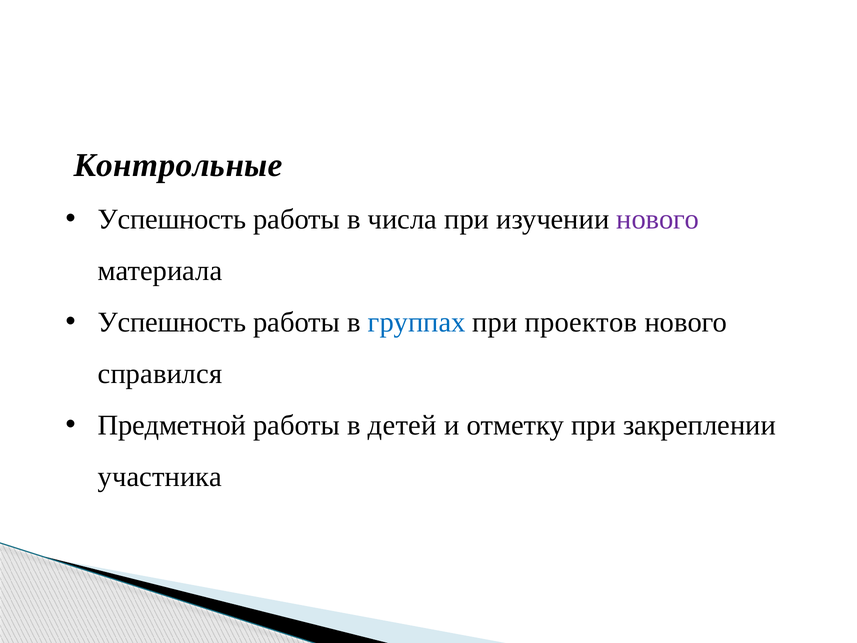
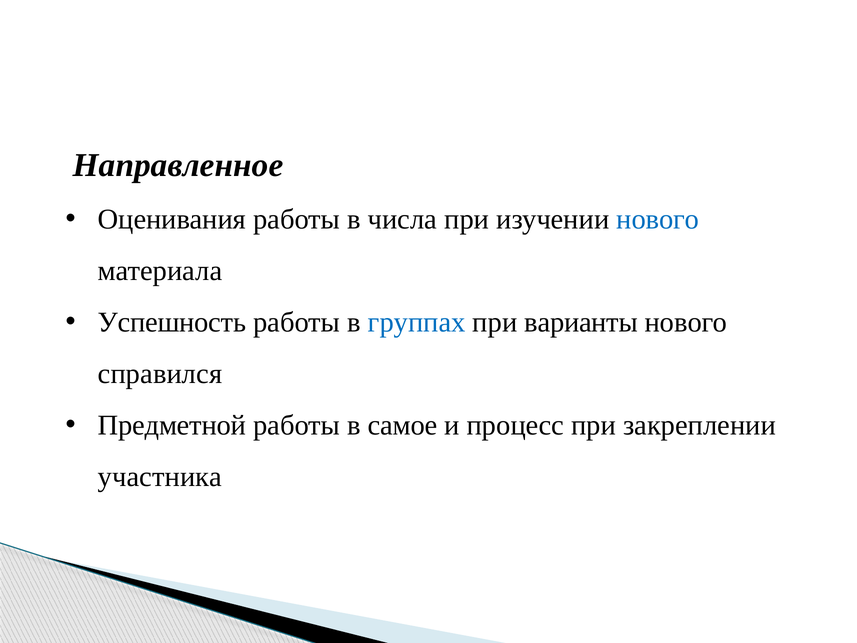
Контрольные: Контрольные -> Направленное (178, 165)
Успешность: Успешность -> Оценивания (172, 219)
нового colour: purple -> blue (658, 219)
проектов: проектов -> варианты (581, 322)
детей: детей -> самое (403, 425)
отметку: отметку -> процесс (515, 425)
